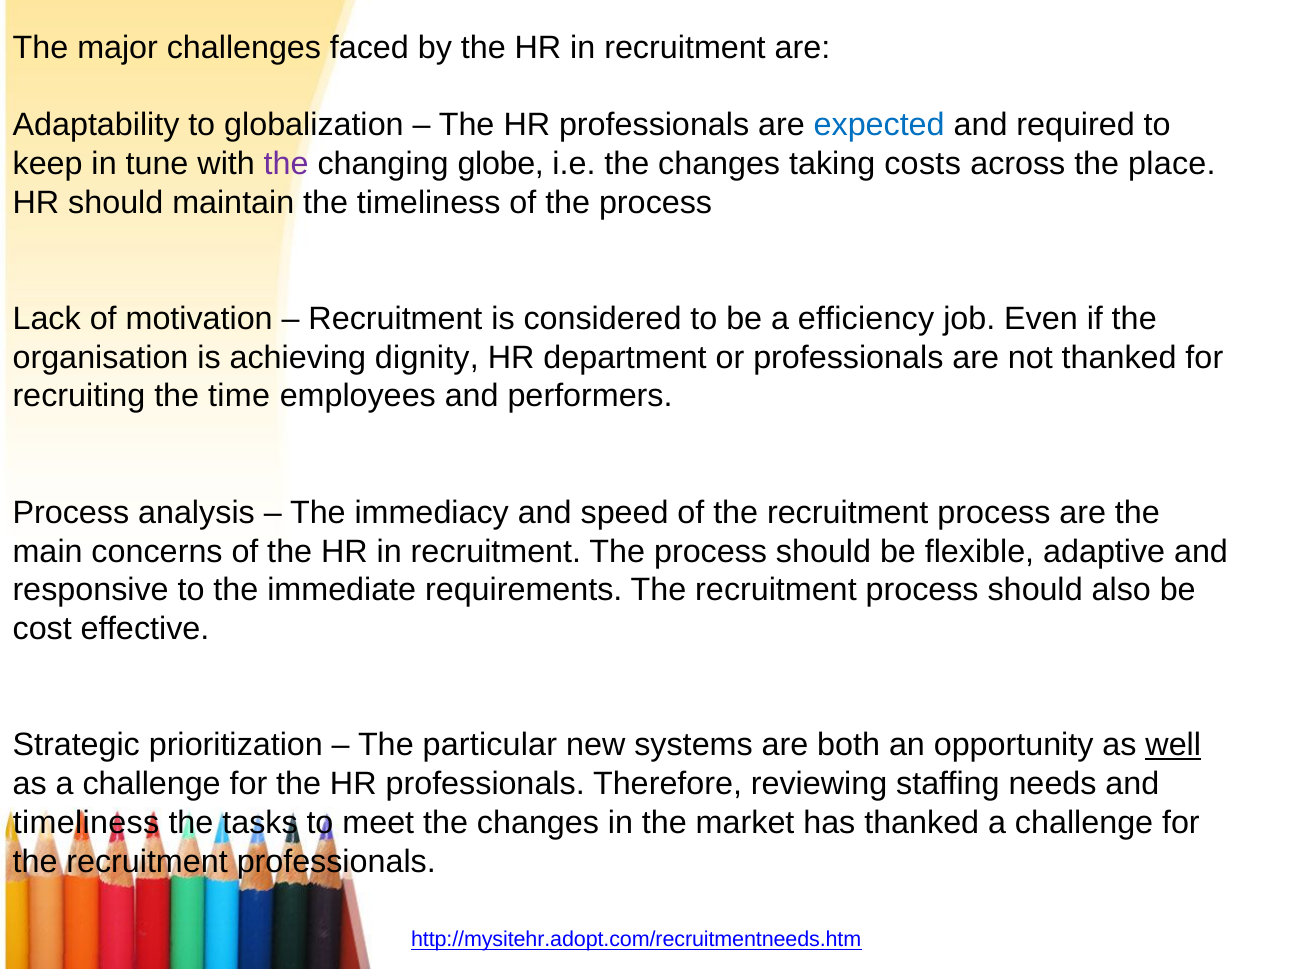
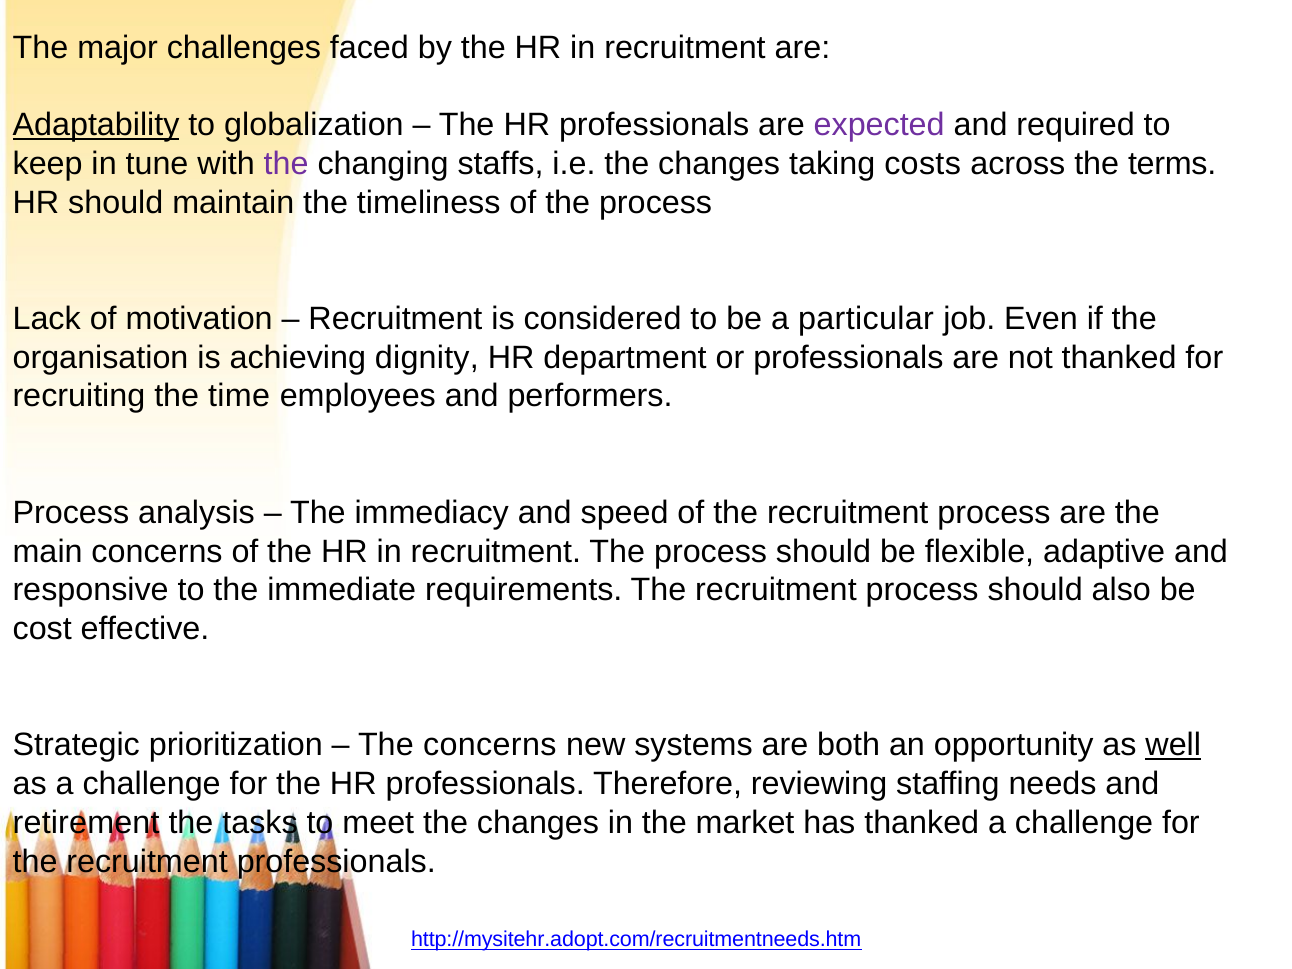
Adaptability underline: none -> present (96, 125)
expected colour: blue -> purple (879, 125)
globe: globe -> staffs (501, 164)
place: place -> terms (1172, 164)
efficiency: efficiency -> particular (866, 319)
The particular: particular -> concerns (490, 745)
timeliness: timeliness -> retirement (86, 823)
